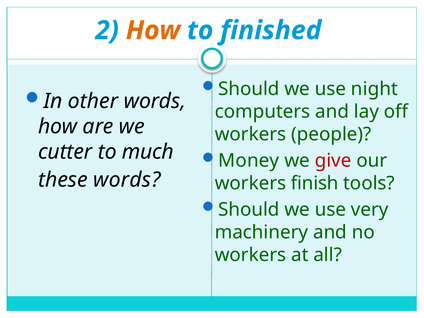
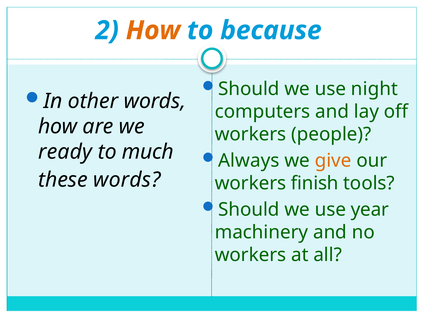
finished: finished -> because (271, 30)
cutter: cutter -> ready (65, 152)
Money: Money -> Always (249, 161)
give colour: red -> orange (333, 161)
very: very -> year (370, 210)
